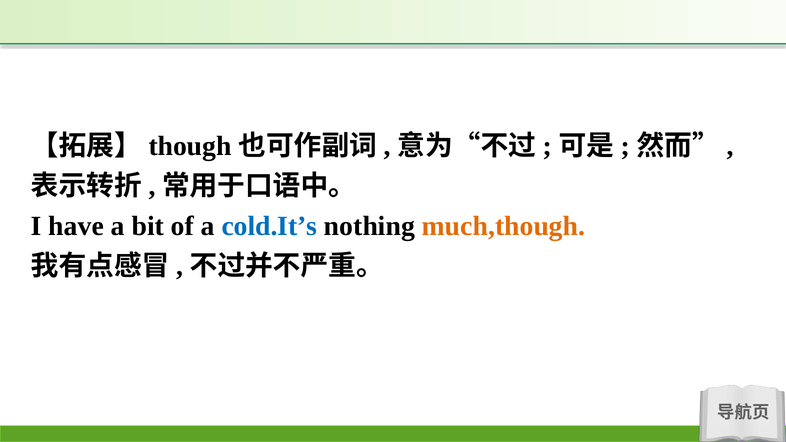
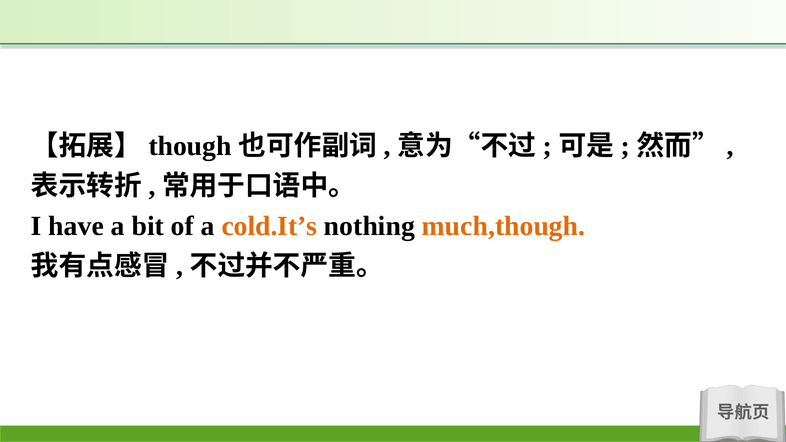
cold.It’s colour: blue -> orange (269, 226)
